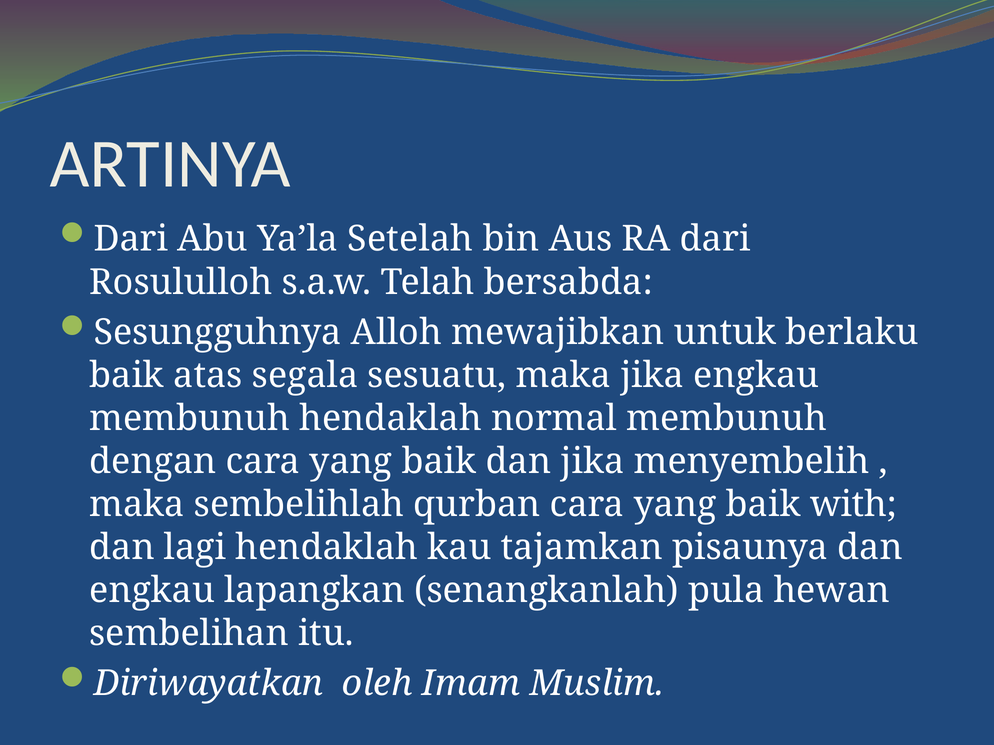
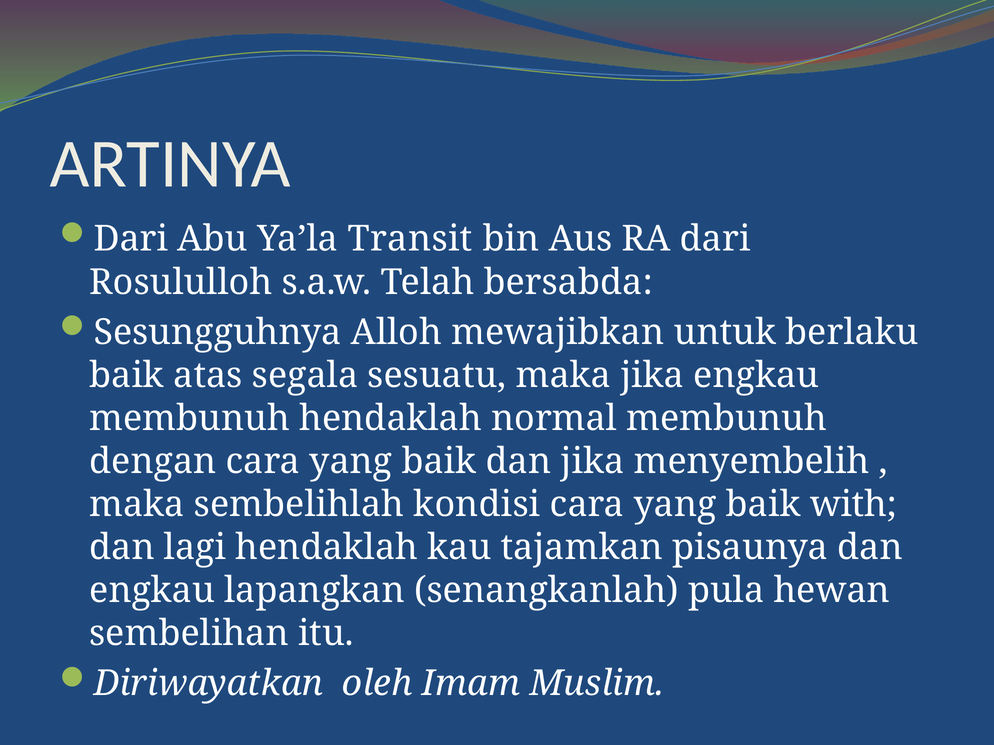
Setelah: Setelah -> Transit (410, 239)
qurban: qurban -> kondisi (477, 505)
